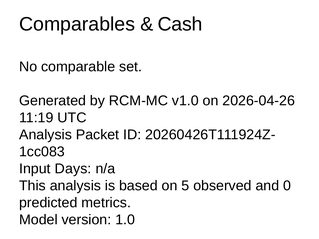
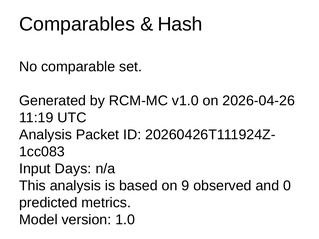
Cash: Cash -> Hash (180, 24)
5: 5 -> 9 (185, 186)
